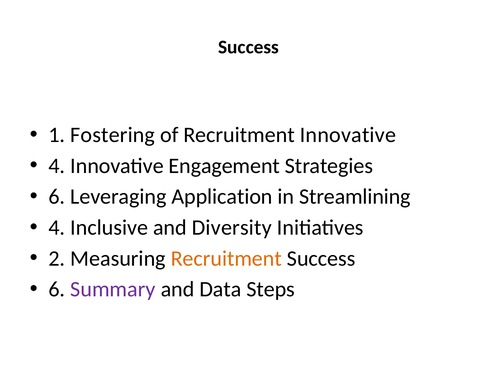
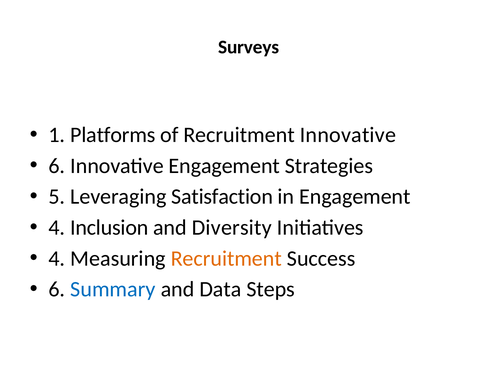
Success: Success -> Surveys (249, 47)
Fostering: Fostering -> Platforms (113, 135)
4: 4 -> 6 (57, 166)
6: 6 -> 5 (57, 197)
Application: Application -> Satisfaction (222, 197)
in Streamlining: Streamlining -> Engagement (355, 197)
Inclusive: Inclusive -> Inclusion (109, 228)
2: 2 -> 4 (57, 259)
Summary colour: purple -> blue (113, 290)
